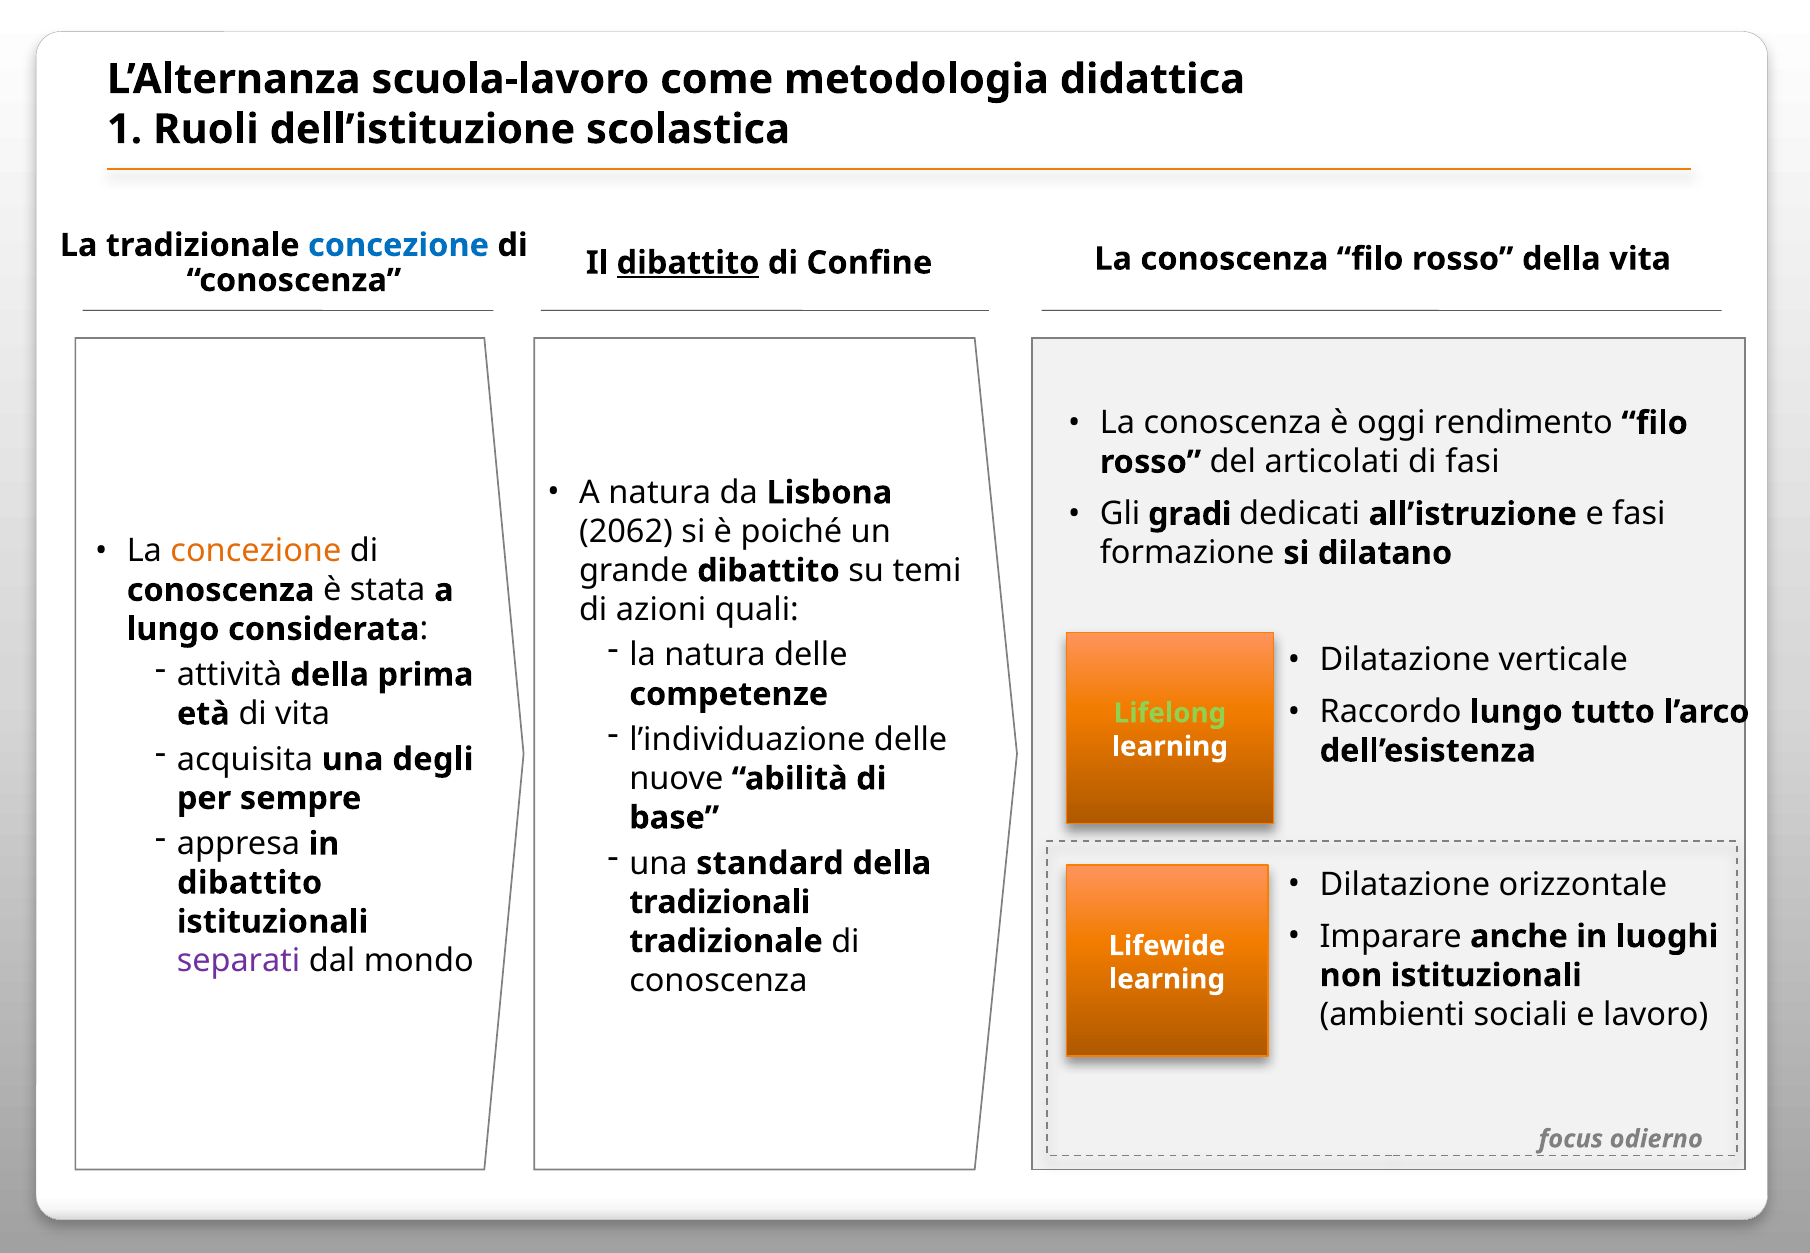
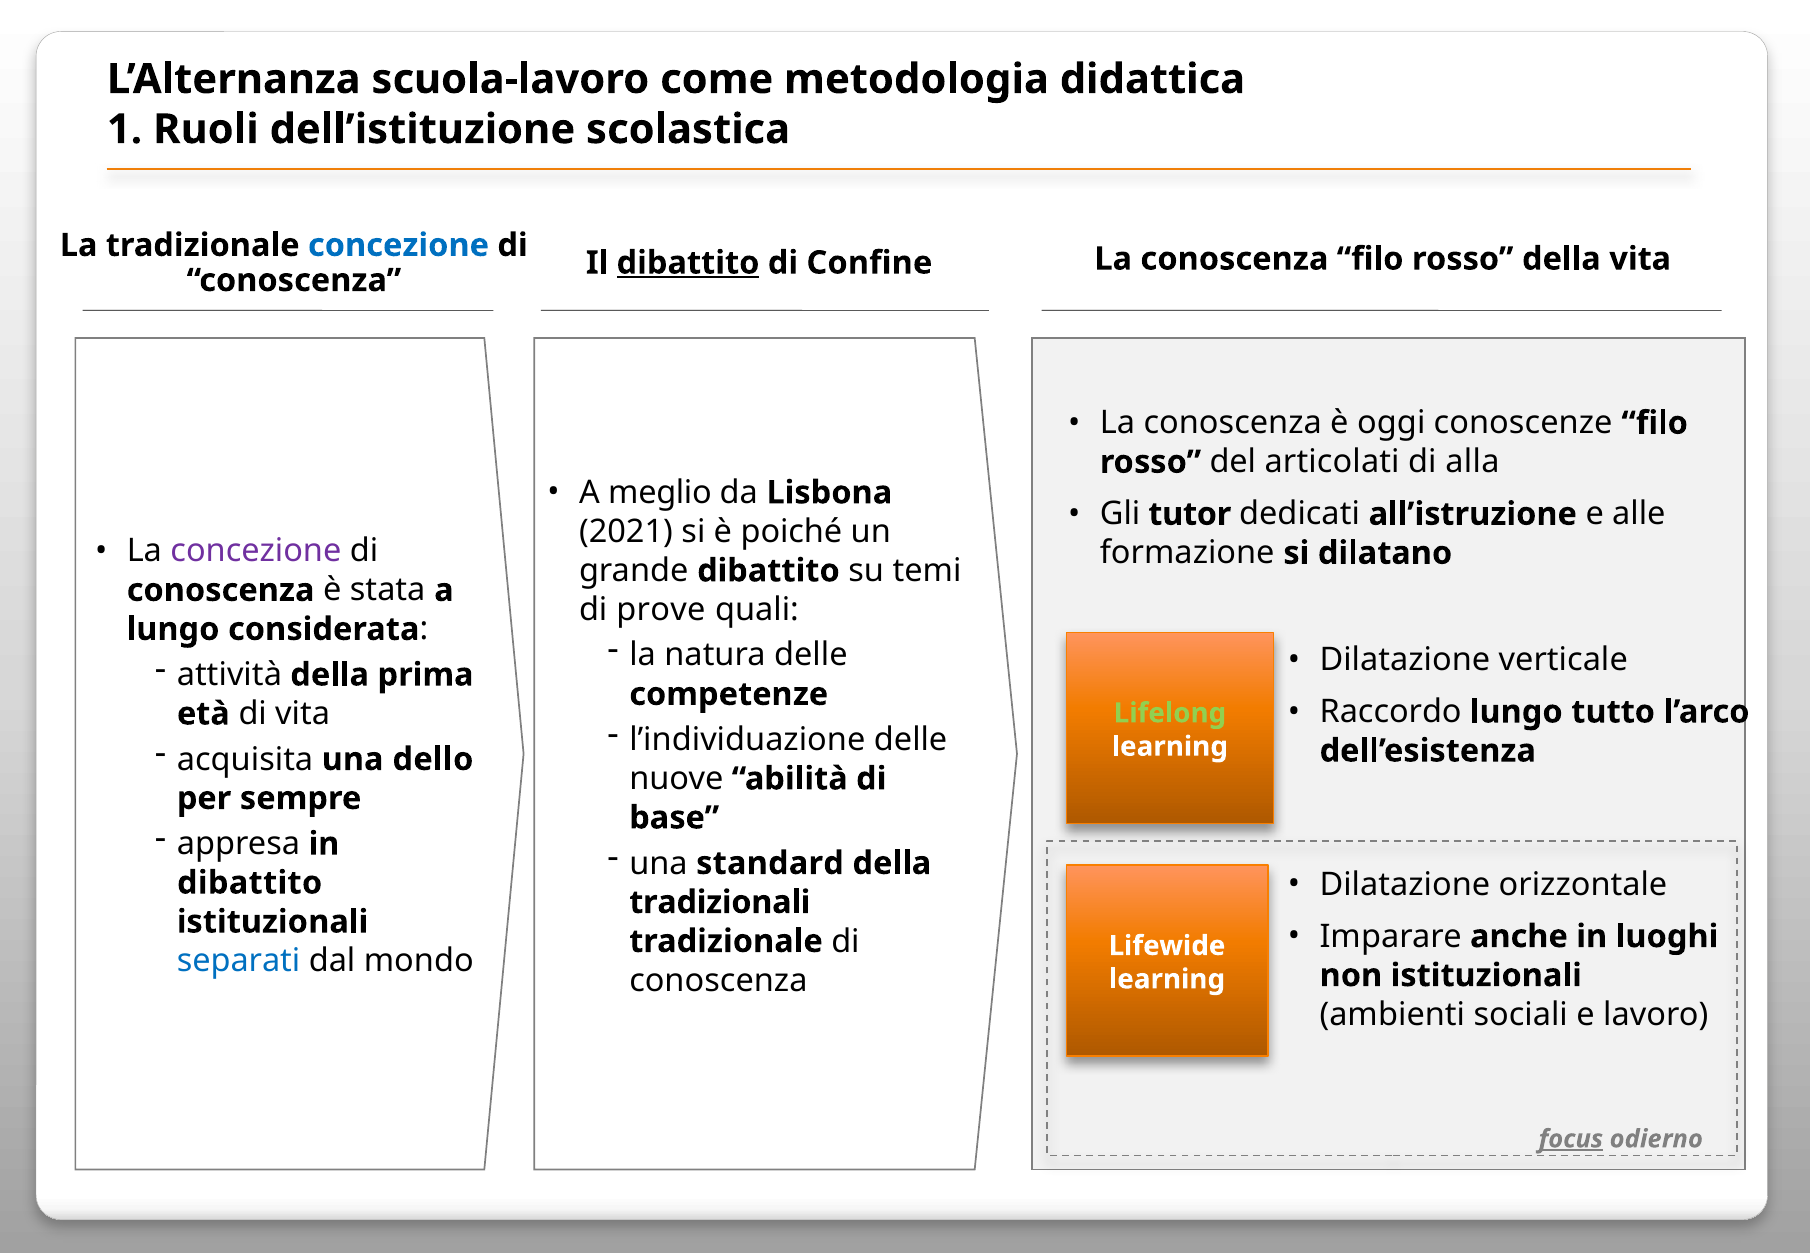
rendimento: rendimento -> conoscenze (1523, 423)
di fasi: fasi -> alla (1472, 462)
A natura: natura -> meglio (660, 493)
gradi: gradi -> tutor (1190, 514)
e fasi: fasi -> alle (1639, 514)
2062: 2062 -> 2021 (626, 532)
concezione colour: orange -> purple (256, 551)
azioni: azioni -> prove (661, 610)
degli: degli -> dello (433, 759)
separati colour: purple -> blue (239, 961)
focus underline: none -> present (1571, 1139)
